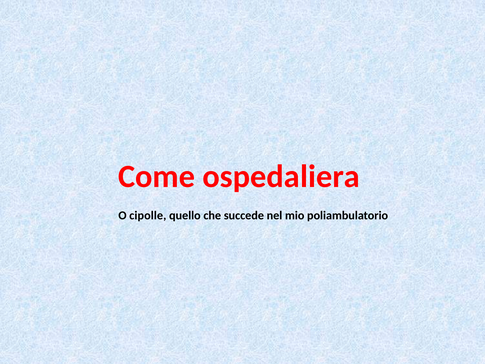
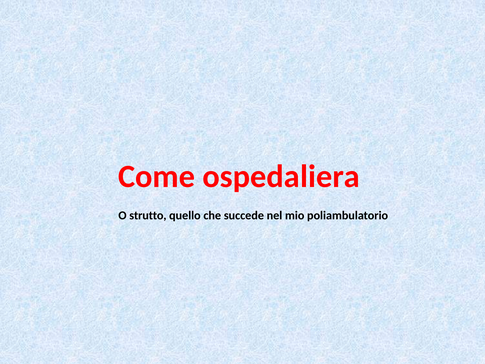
cipolle: cipolle -> strutto (148, 215)
